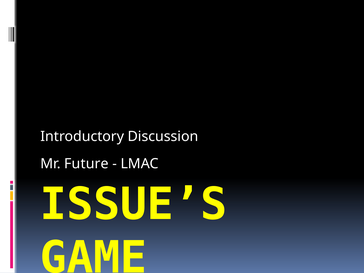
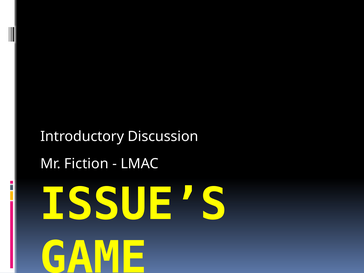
Future: Future -> Fiction (86, 164)
